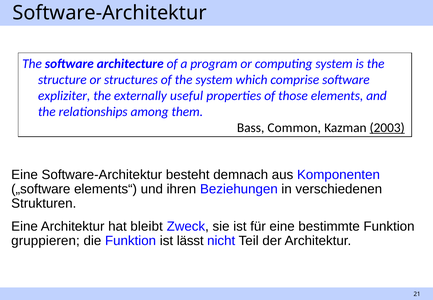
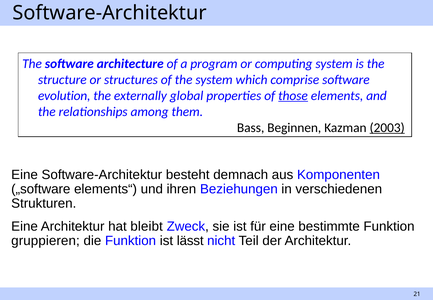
expliziter: expliziter -> evolution (64, 96)
useful: useful -> global (187, 96)
those underline: none -> present (293, 96)
Common: Common -> Beginnen (294, 128)
